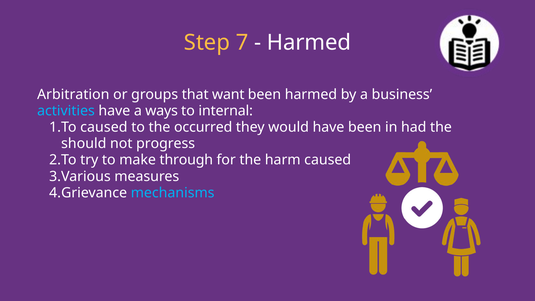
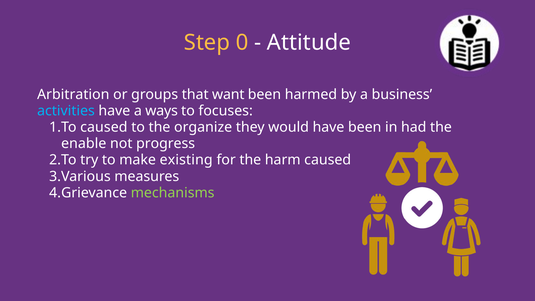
7: 7 -> 0 (242, 43)
Harmed: Harmed -> Attitude (309, 43)
internal: internal -> focuses (226, 111)
occurred: occurred -> organize (203, 127)
should: should -> enable (84, 144)
through: through -> existing (186, 160)
mechanisms colour: light blue -> light green (173, 193)
